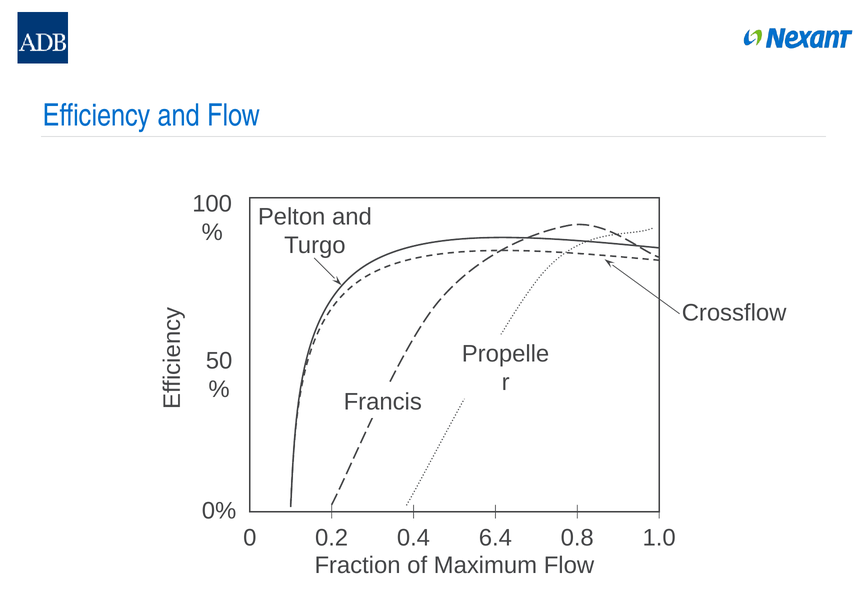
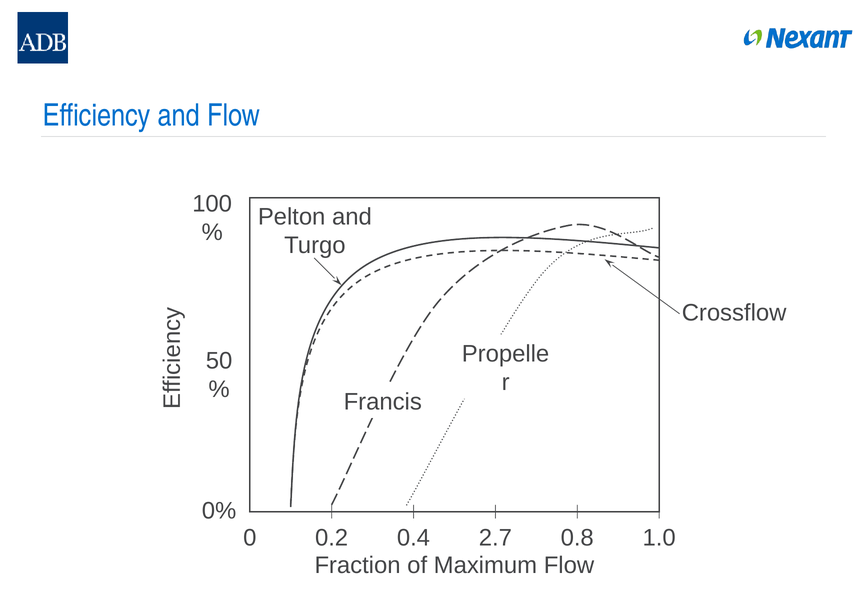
6.4: 6.4 -> 2.7 (495, 538)
